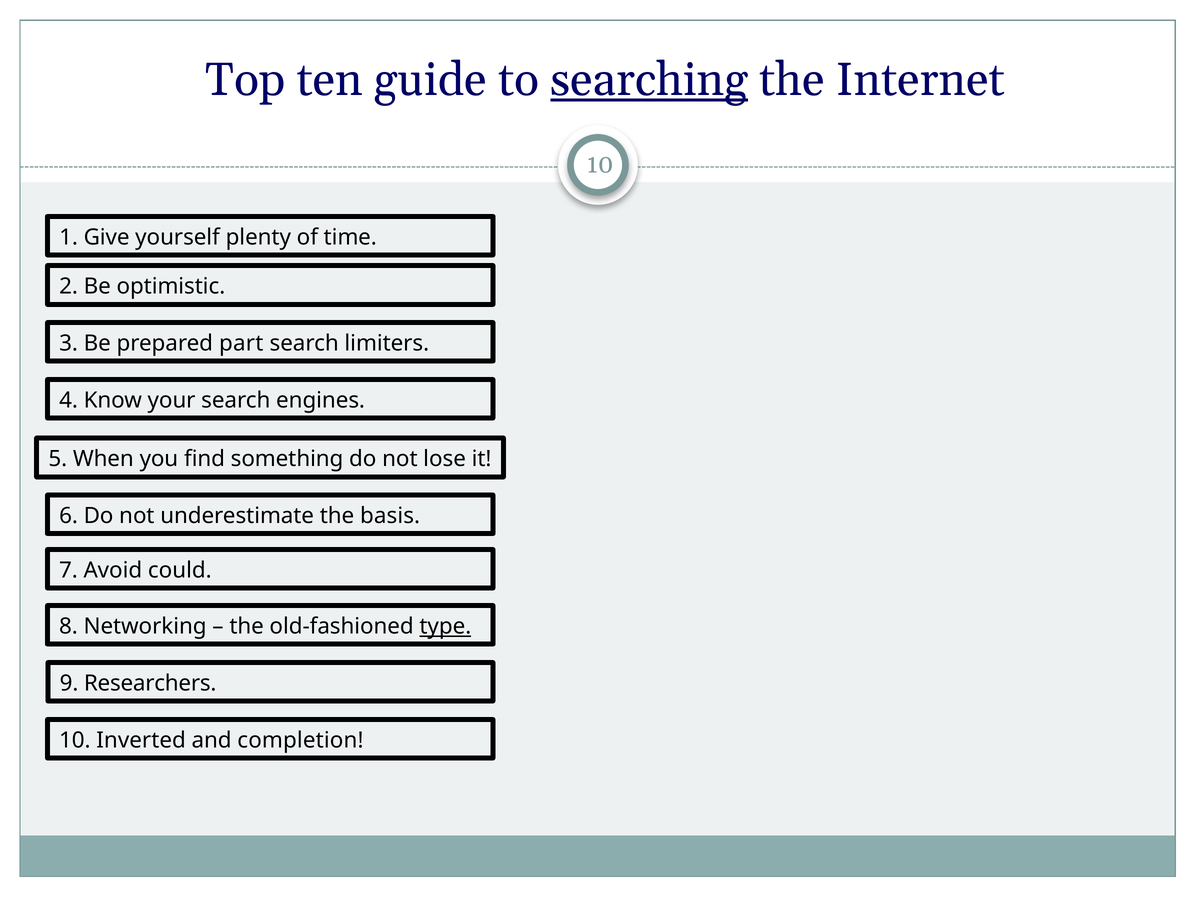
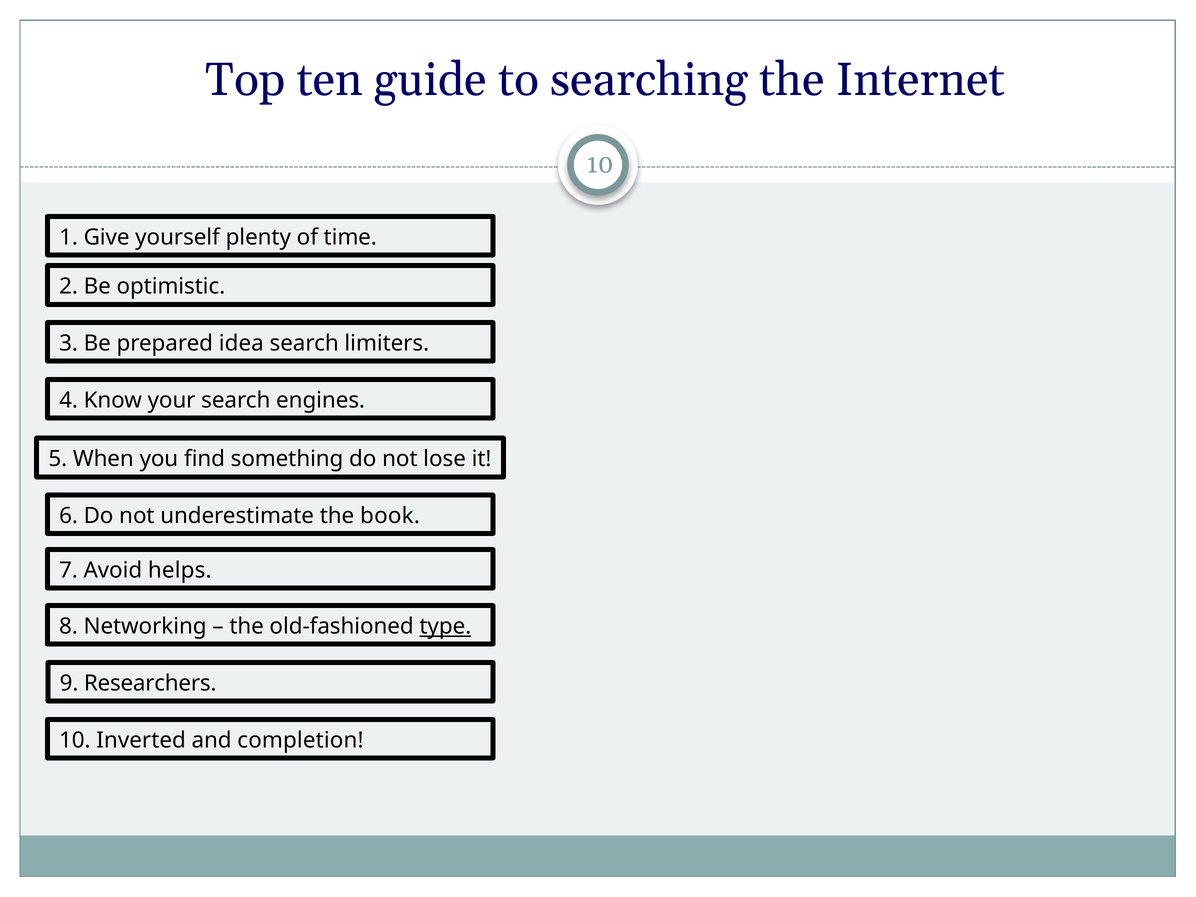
searching underline: present -> none (649, 80)
part: part -> idea (241, 343)
basis: basis -> book (390, 516)
could: could -> helps (180, 570)
